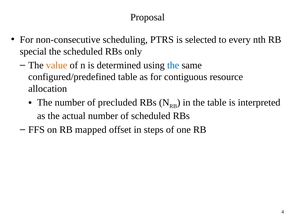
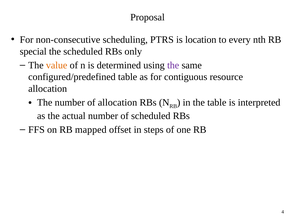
selected: selected -> location (201, 40)
the colour: blue -> purple (173, 65)
of precluded: precluded -> allocation (118, 103)
